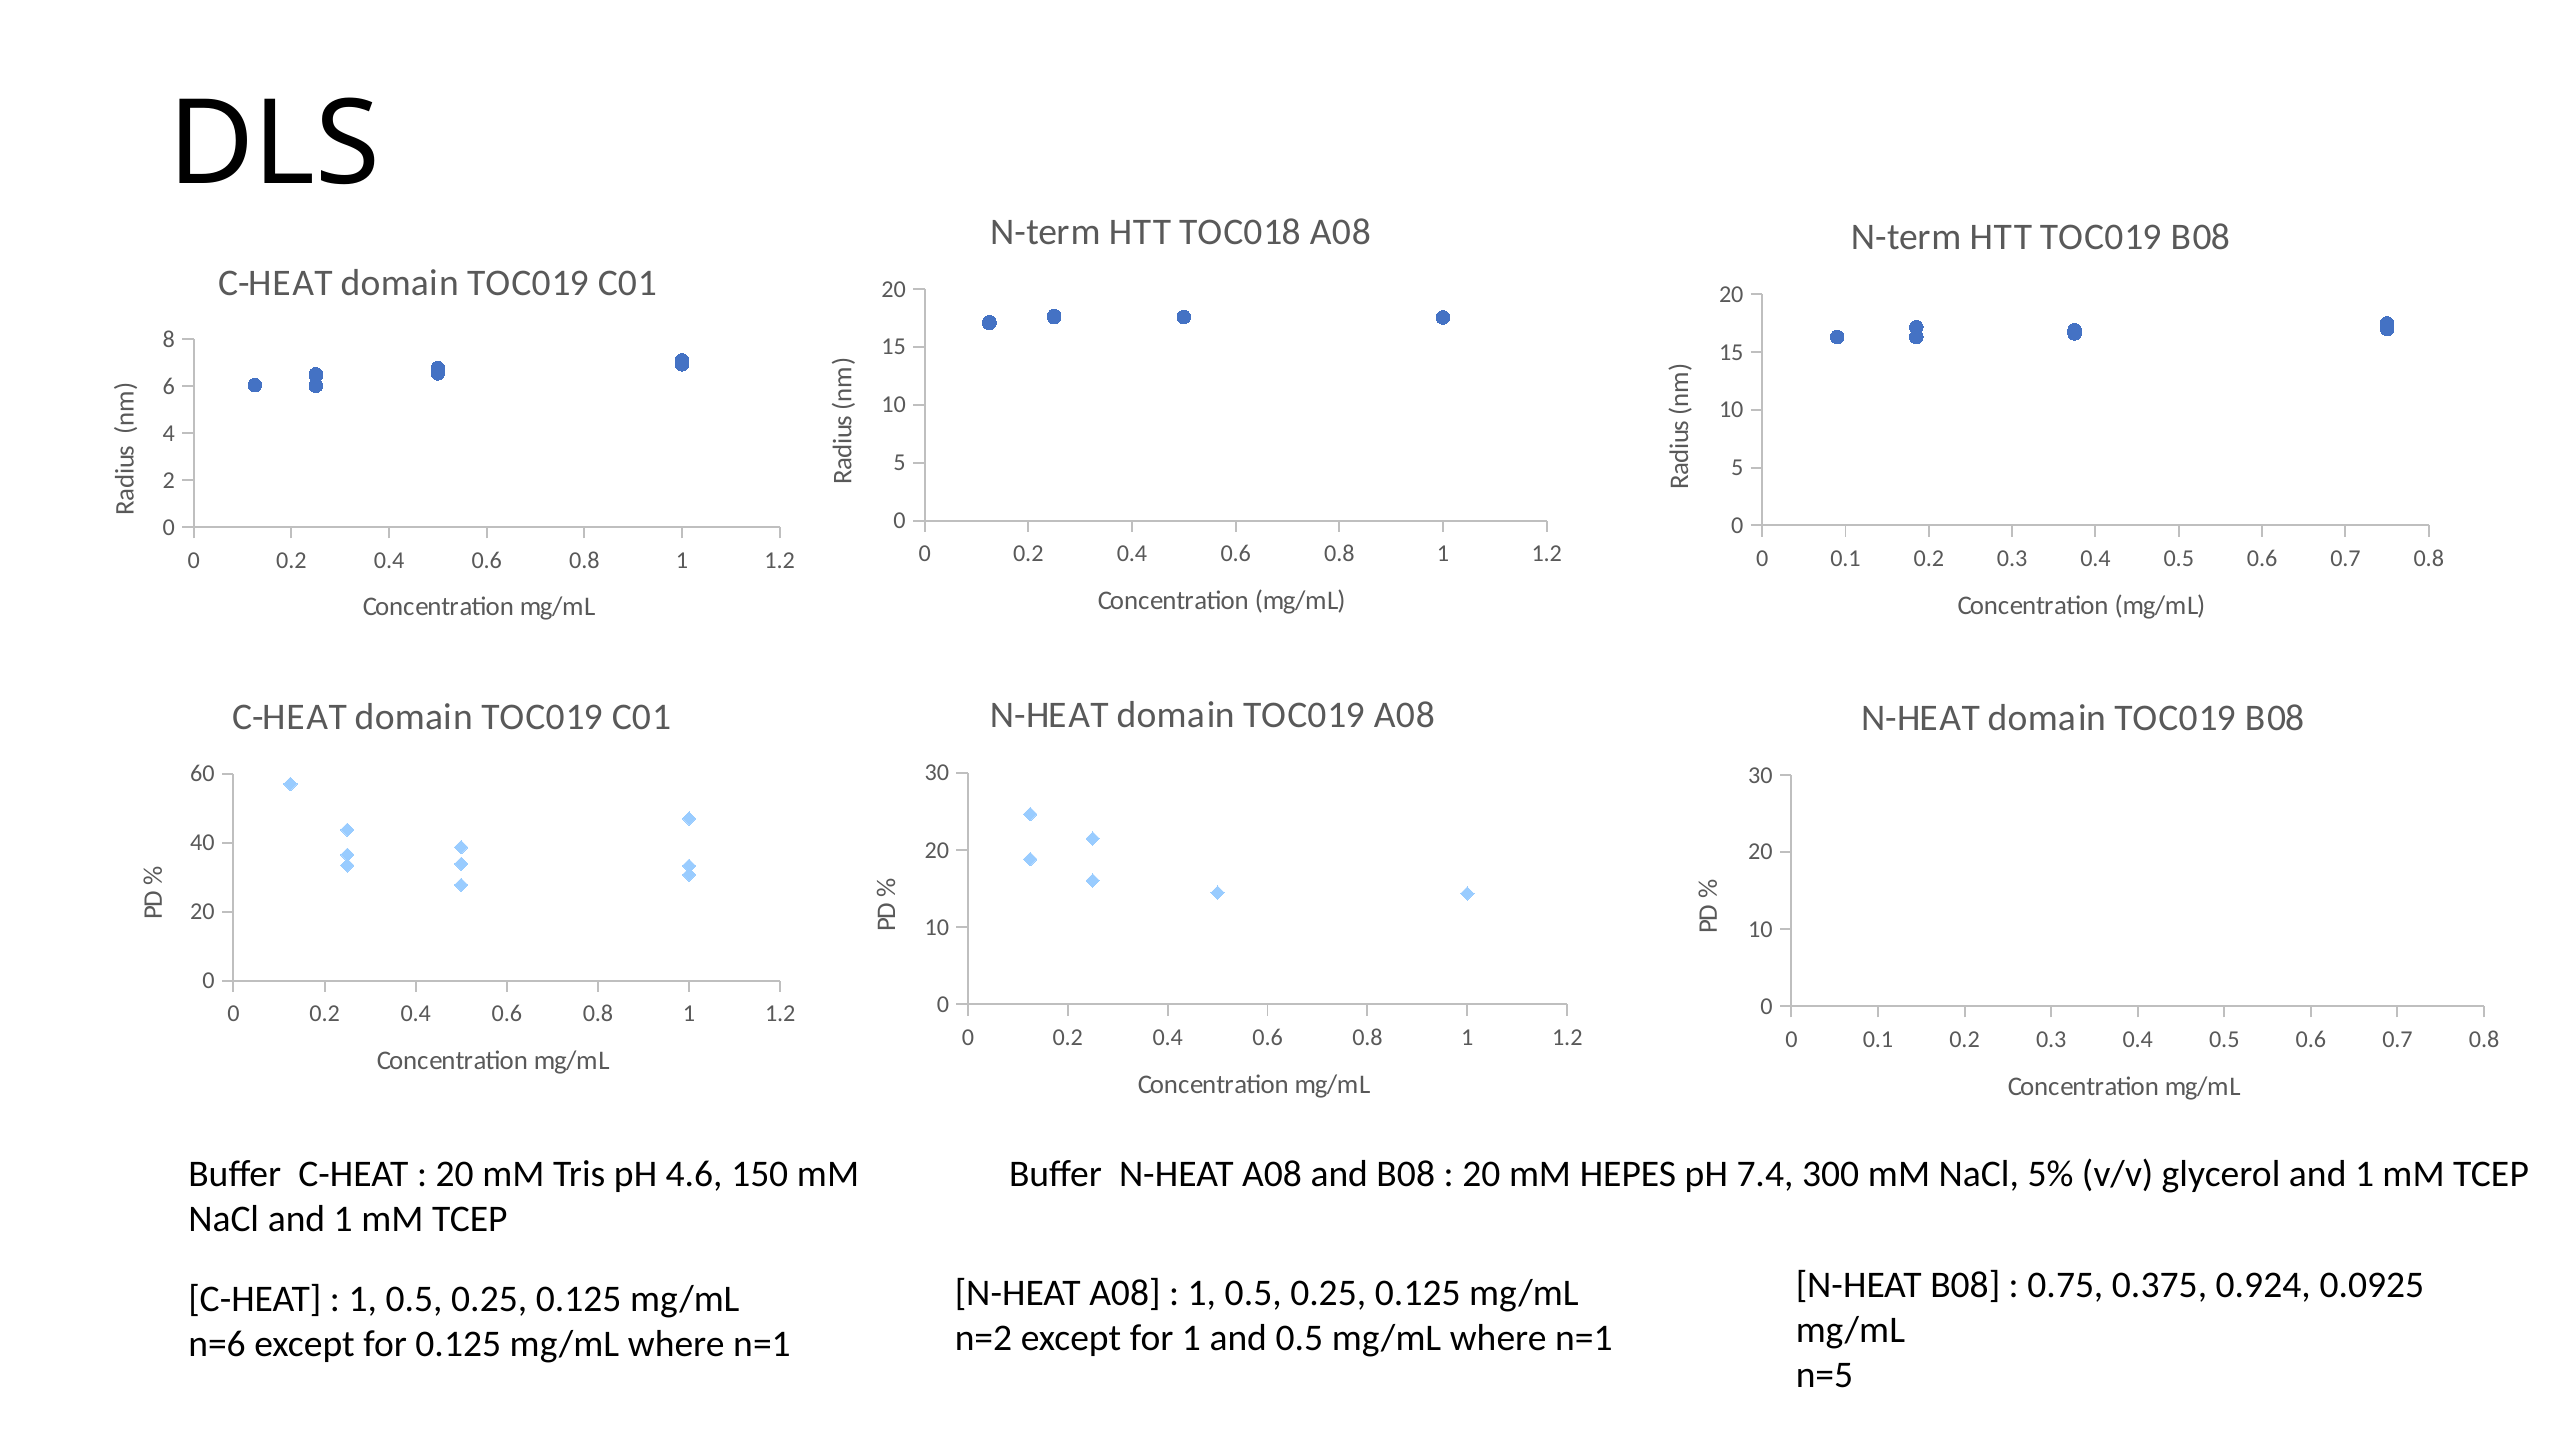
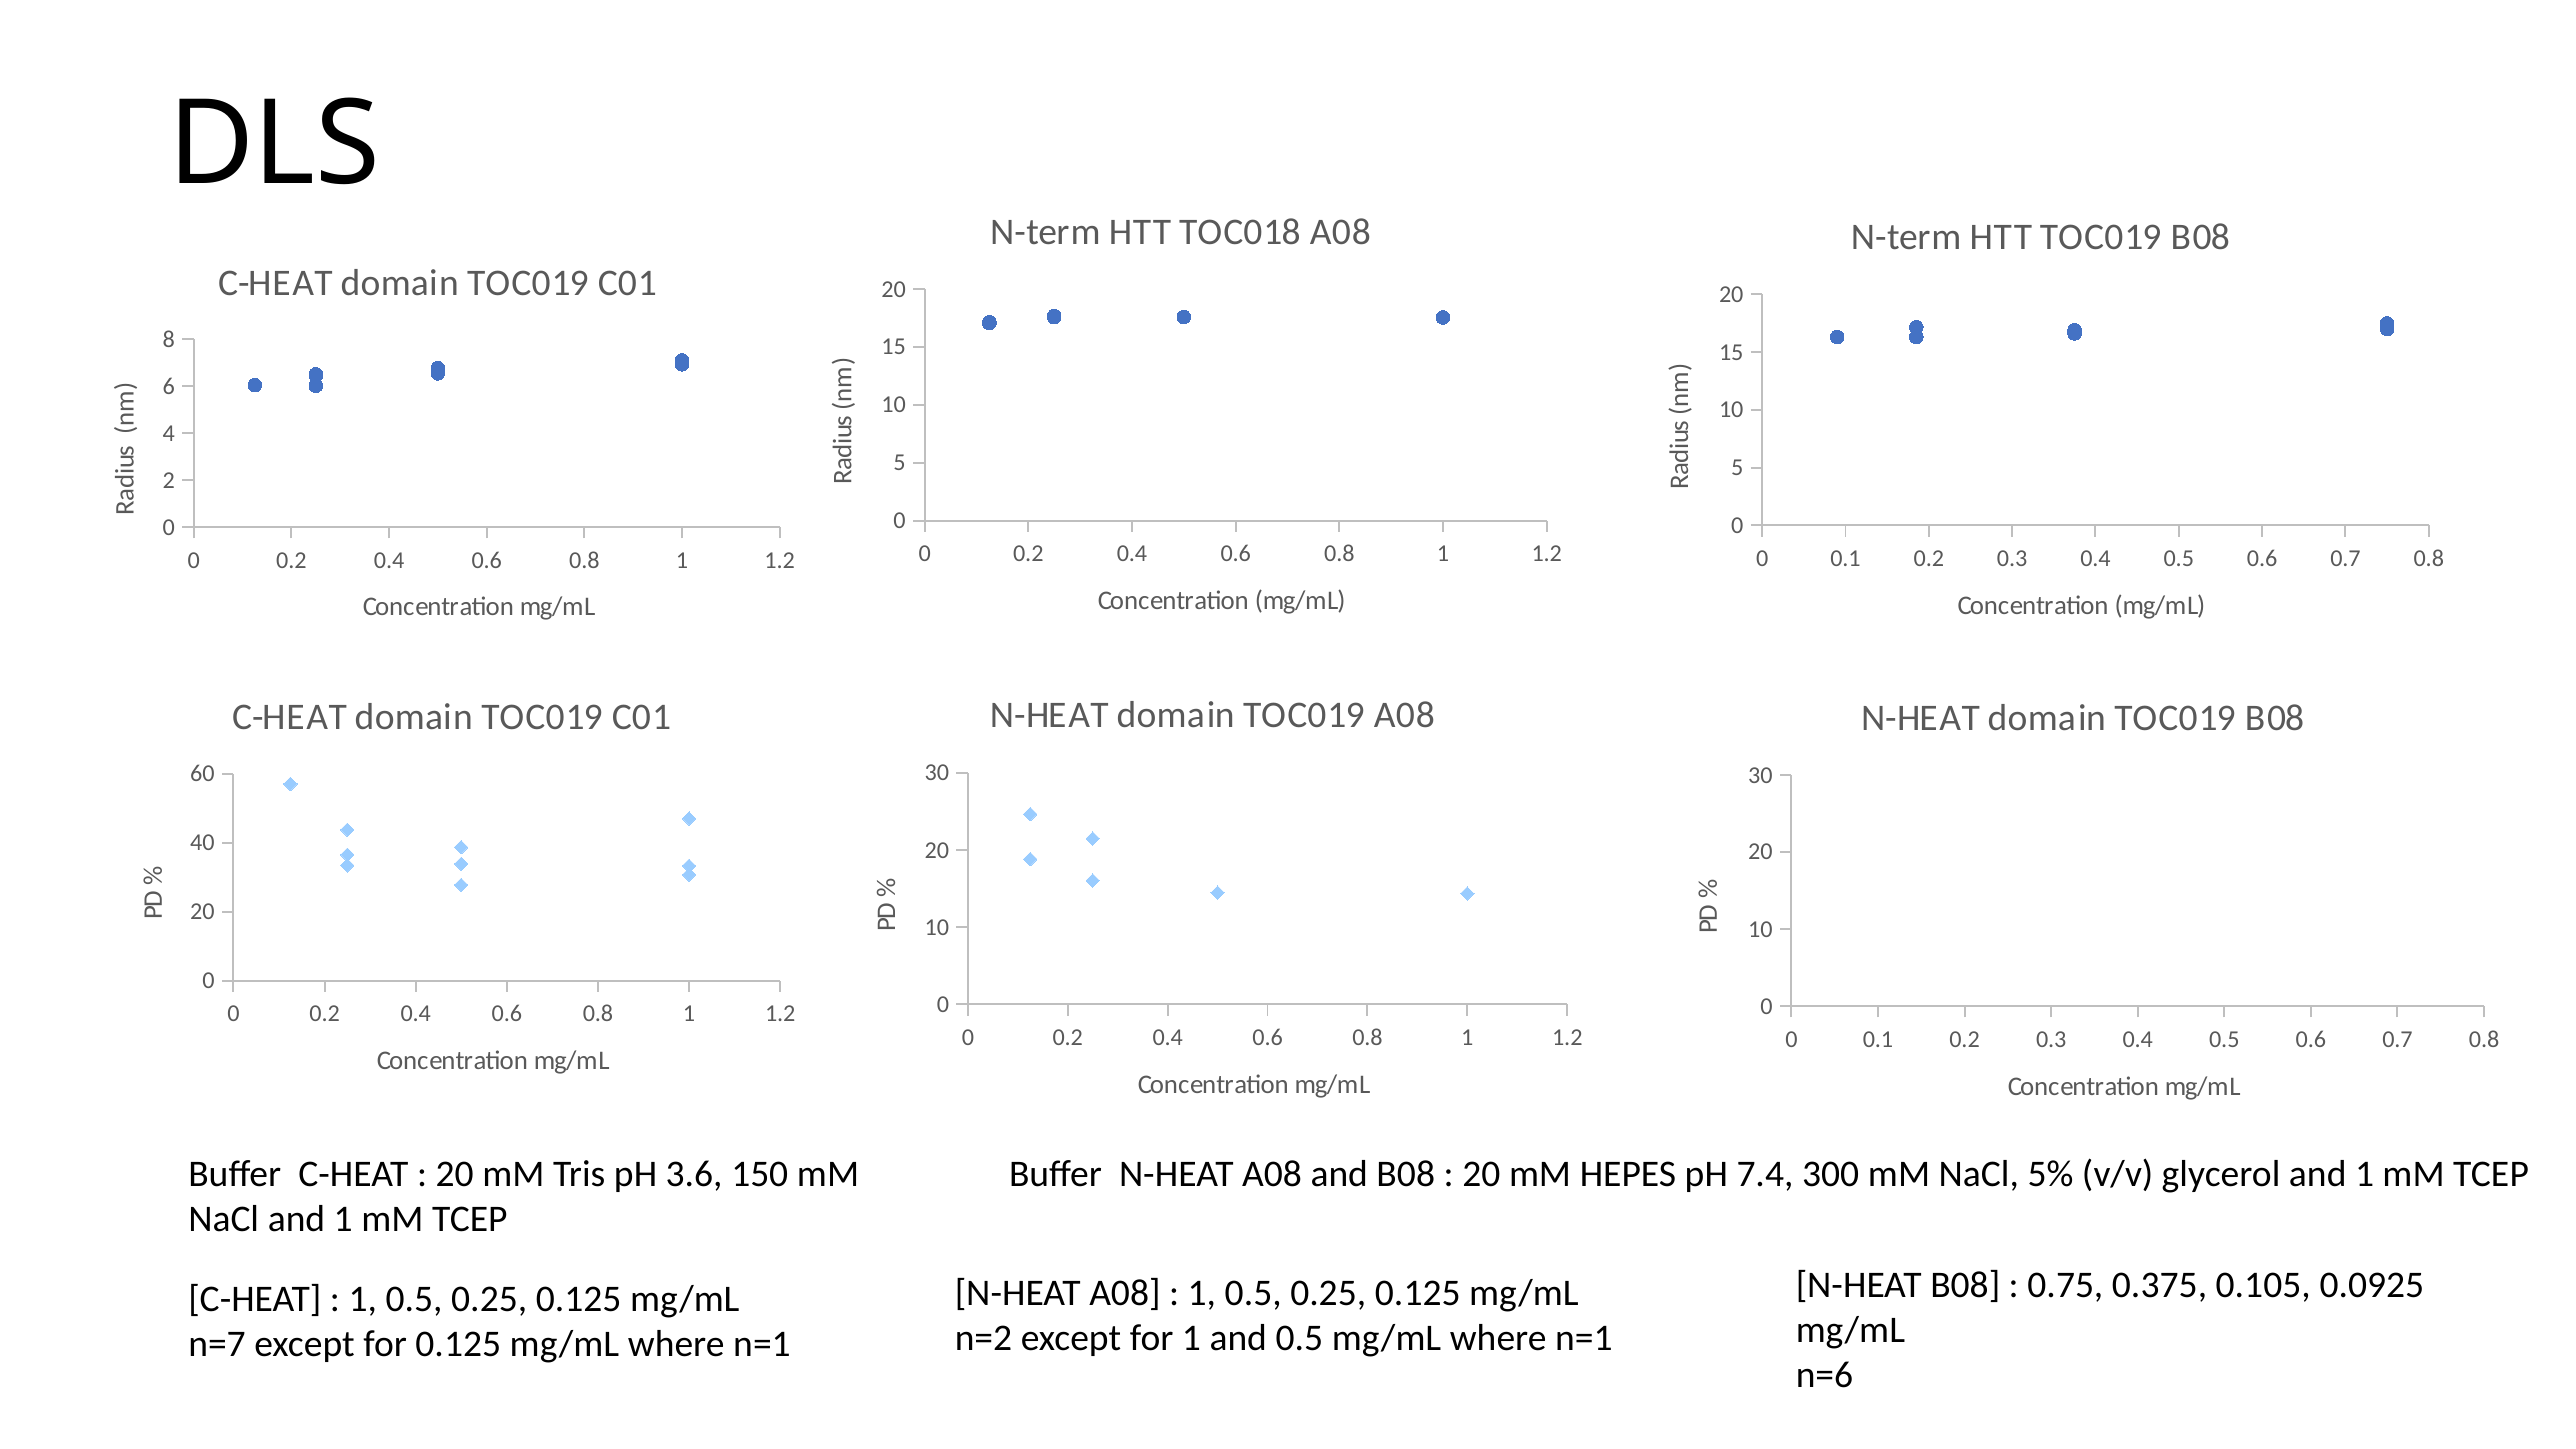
4.6: 4.6 -> 3.6 (694, 1174)
0.924: 0.924 -> 0.105 (2263, 1285)
n=6: n=6 -> n=7 (217, 1344)
n=5: n=5 -> n=6 (1824, 1375)
